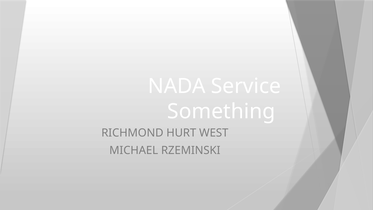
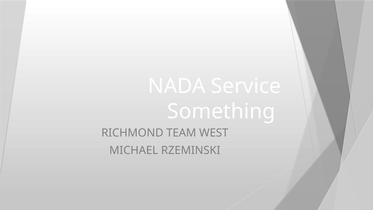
HURT: HURT -> TEAM (181, 133)
